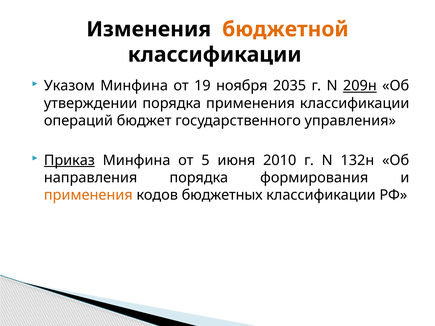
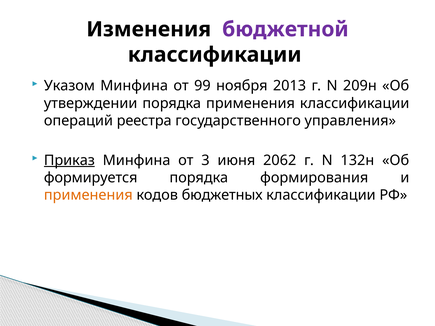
бюджетной colour: orange -> purple (285, 29)
19: 19 -> 99 (202, 86)
2035: 2035 -> 2013 (290, 86)
209н underline: present -> none (360, 86)
бюджет: бюджет -> реестра (144, 121)
5: 5 -> 3 (205, 160)
2010: 2010 -> 2062 (280, 160)
направления: направления -> формируется (91, 178)
